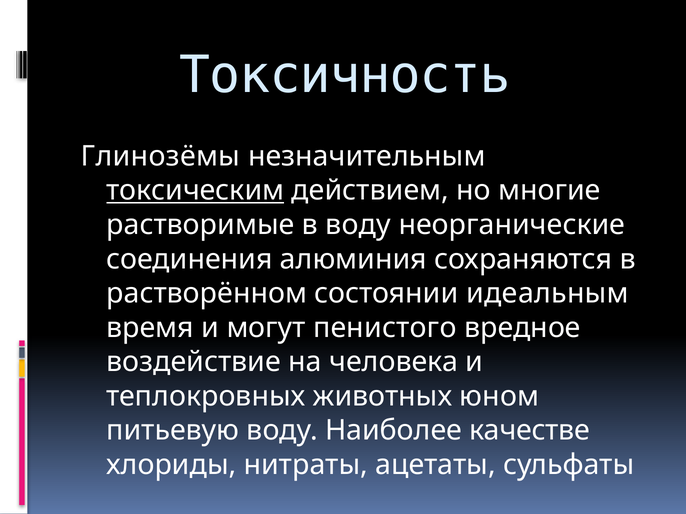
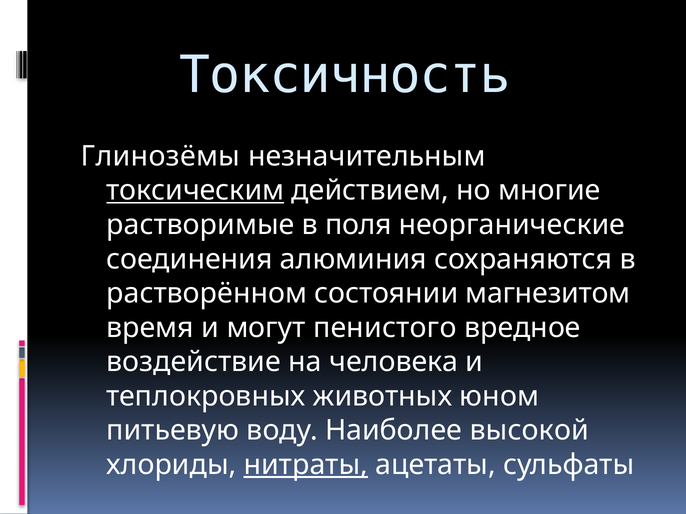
в воду: воду -> поля (358, 225)
идеальным: идеальным -> магнезитом (548, 294)
качестве: качестве -> высокой (529, 431)
нитраты underline: none -> present (306, 465)
